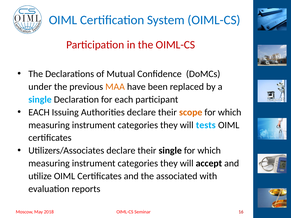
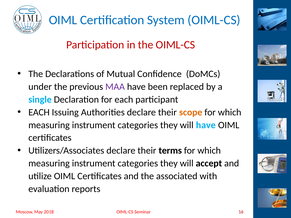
MAA colour: orange -> purple (115, 87)
will tests: tests -> have (206, 125)
their single: single -> terms (170, 151)
